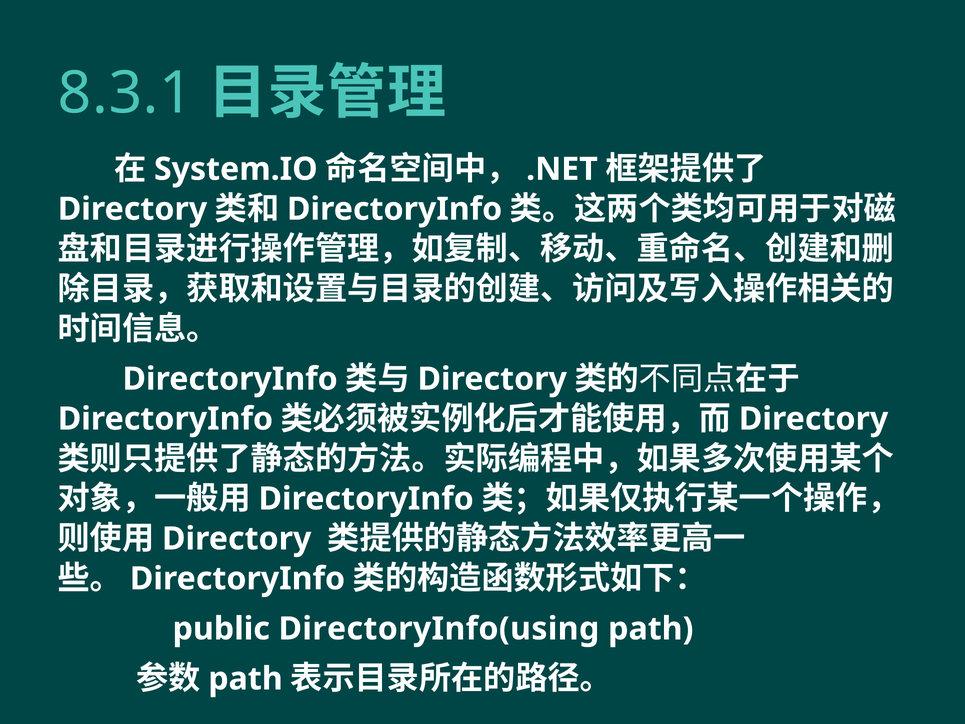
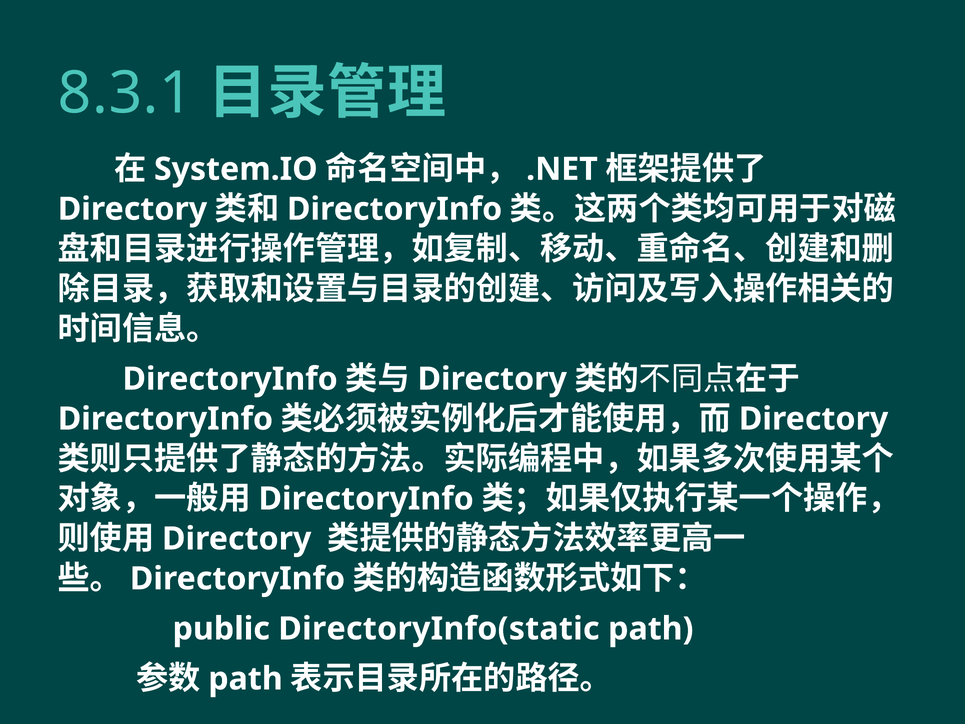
DirectoryInfo(using: DirectoryInfo(using -> DirectoryInfo(static (439, 629)
